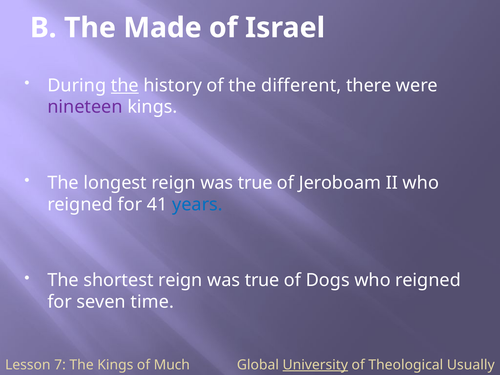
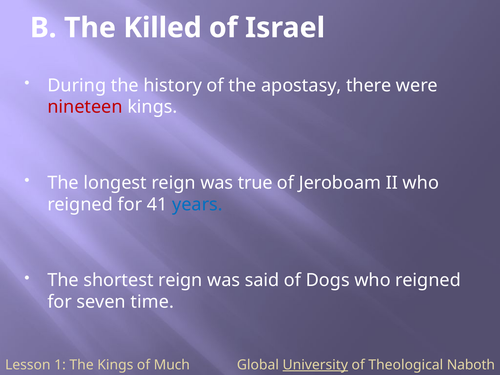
Made: Made -> Killed (162, 28)
the underline: present -> none (125, 85)
different: different -> apostasy (301, 85)
nineteen colour: purple -> red (85, 107)
shortest reign was true: true -> said (262, 280)
7: 7 -> 1 (60, 365)
Usually: Usually -> Naboth (471, 365)
